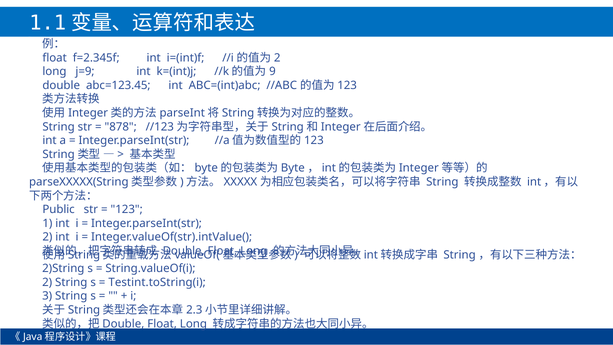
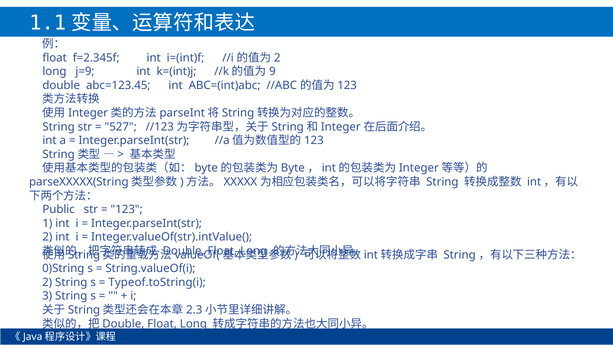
878: 878 -> 527 (121, 127)
2)String: 2)String -> 0)String (63, 268)
Testint.toString(i: Testint.toString(i -> Typeof.toString(i (157, 282)
